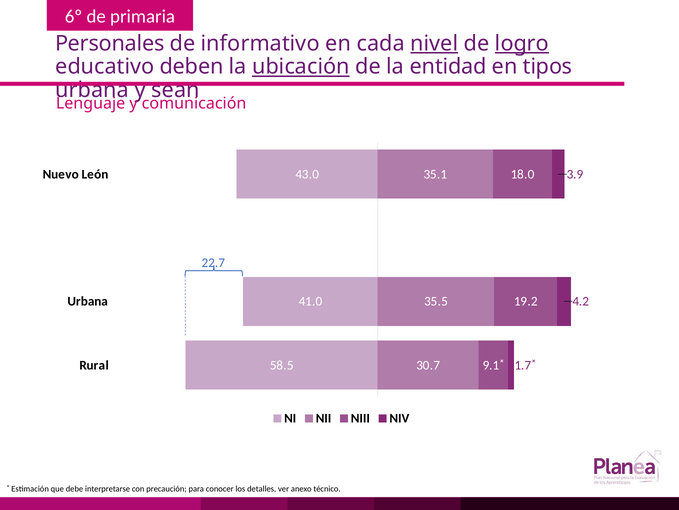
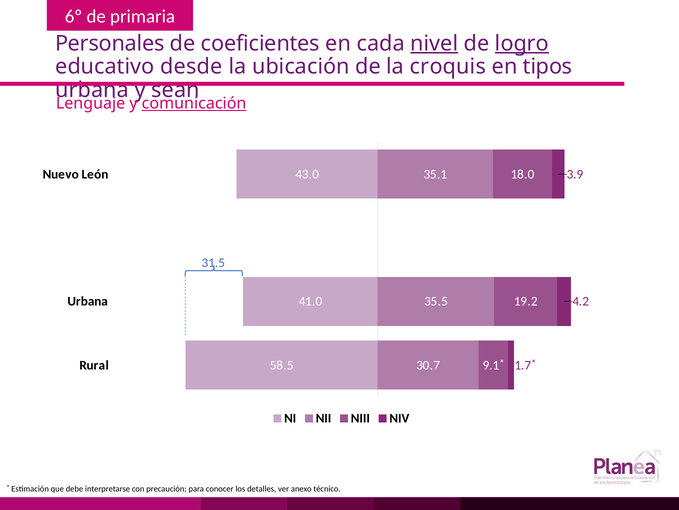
informativo: informativo -> coeficientes (260, 43)
deben: deben -> desde (191, 67)
ubicación underline: present -> none (301, 67)
entidad: entidad -> croquis (448, 67)
comunicación underline: none -> present (194, 103)
22.7: 22.7 -> 31.5 (213, 262)
